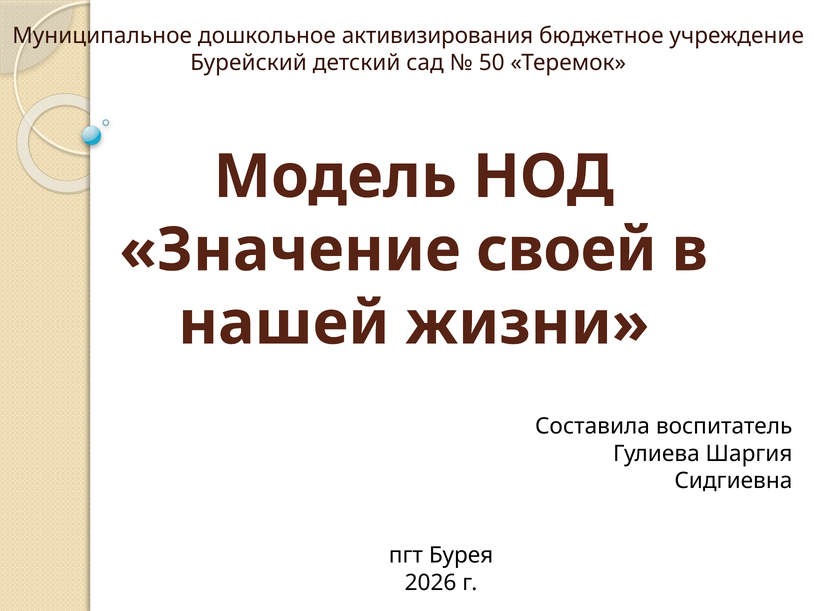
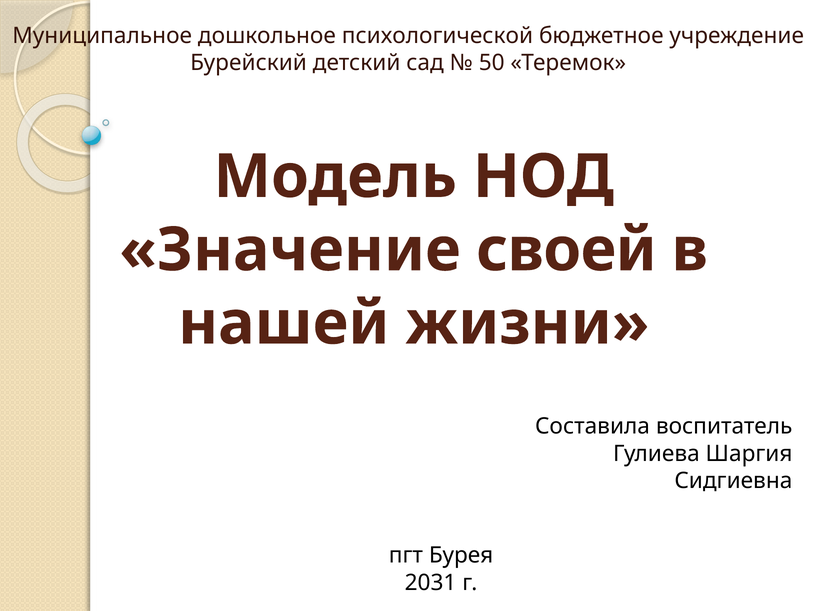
активизирования: активизирования -> психологической (437, 36)
2026: 2026 -> 2031 (431, 582)
